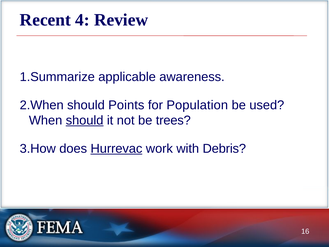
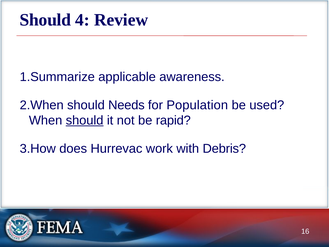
Recent: Recent -> Should (45, 20)
Points: Points -> Needs (126, 105)
trees: trees -> rapid (173, 120)
Hurrevac underline: present -> none (116, 149)
